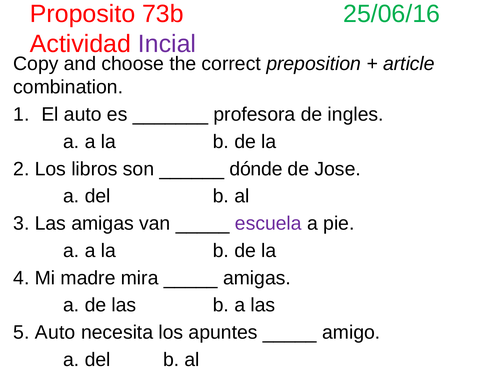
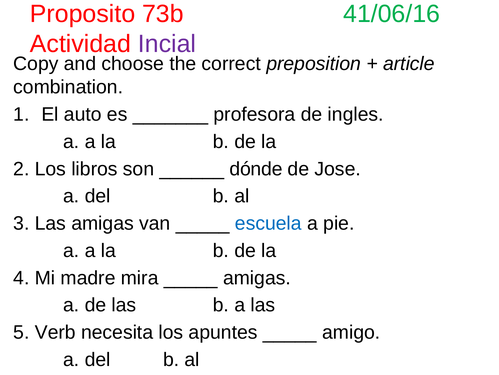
25/06/16: 25/06/16 -> 41/06/16 (392, 14)
escuela colour: purple -> blue (268, 223)
5 Auto: Auto -> Verb (55, 332)
